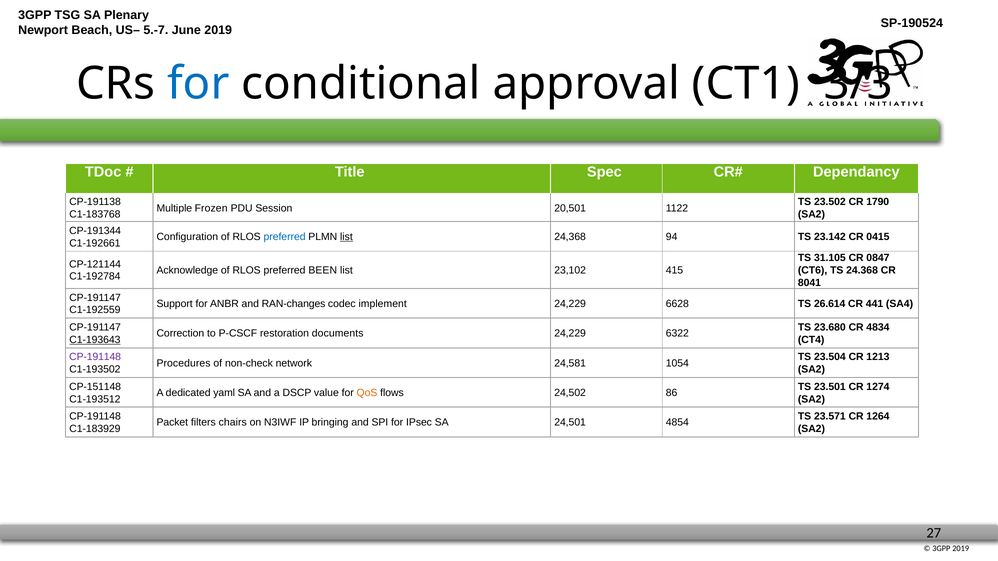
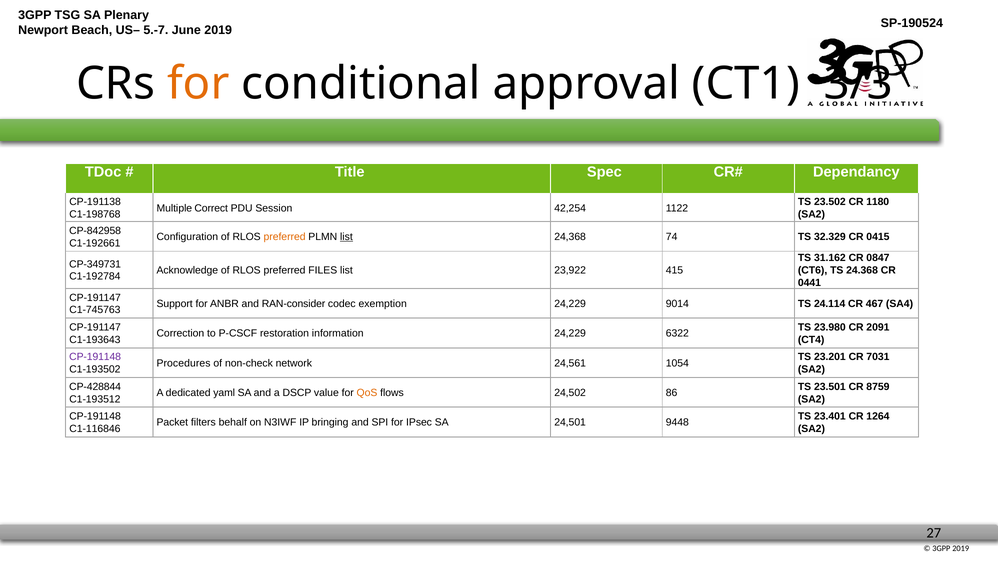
for colour: blue -> orange (198, 84)
1790: 1790 -> 1180 (878, 202)
Frozen: Frozen -> Correct (211, 208)
20,501: 20,501 -> 42,254 (570, 208)
C1-183768: C1-183768 -> C1-198768 (95, 214)
CP-191344: CP-191344 -> CP-842958 (95, 231)
preferred colour: blue -> orange (285, 237)
94: 94 -> 74 (672, 237)
23.142: 23.142 -> 32.329 (830, 237)
31.105: 31.105 -> 31.162 (830, 258)
CP-121144: CP-121144 -> CP-349731 (95, 264)
BEEN: BEEN -> FILES (323, 271)
23,102: 23,102 -> 23,922 (570, 271)
8041: 8041 -> 0441 (809, 283)
RAN-changes: RAN-changes -> RAN-consider (294, 304)
implement: implement -> exemption (383, 304)
6628: 6628 -> 9014 (677, 304)
26.614: 26.614 -> 24.114 (830, 304)
441: 441 -> 467 (875, 304)
C1-192559: C1-192559 -> C1-745763 (95, 310)
23.680: 23.680 -> 23.980 (830, 328)
4834: 4834 -> 2091 (878, 328)
documents: documents -> information (338, 334)
C1-193643 underline: present -> none (95, 340)
23.504: 23.504 -> 23.201 (830, 357)
1213: 1213 -> 7031 (878, 357)
24,581: 24,581 -> 24,561 (570, 363)
CP-151148: CP-151148 -> CP-428844 (95, 387)
1274: 1274 -> 8759 (878, 387)
23.571: 23.571 -> 23.401 (830, 417)
chairs: chairs -> behalf (233, 423)
4854: 4854 -> 9448 (677, 423)
C1-183929: C1-183929 -> C1-116846 (95, 429)
